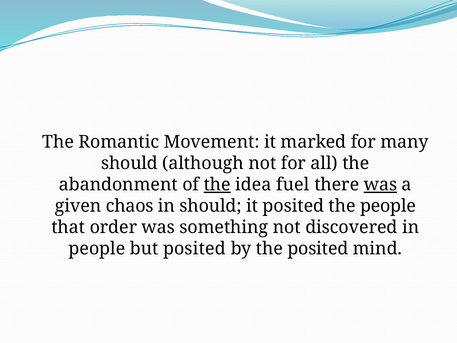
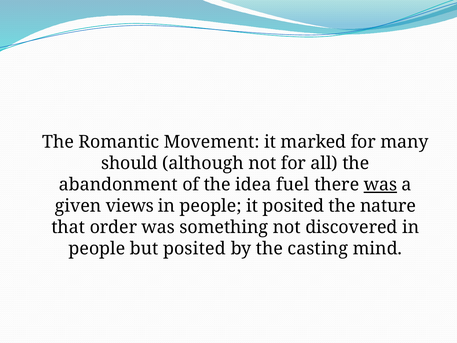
the underline: present -> none (217, 185)
chaos: chaos -> views (130, 206)
should: should -> people (211, 206)
the people: people -> nature (388, 206)
the posited: posited -> casting (318, 248)
